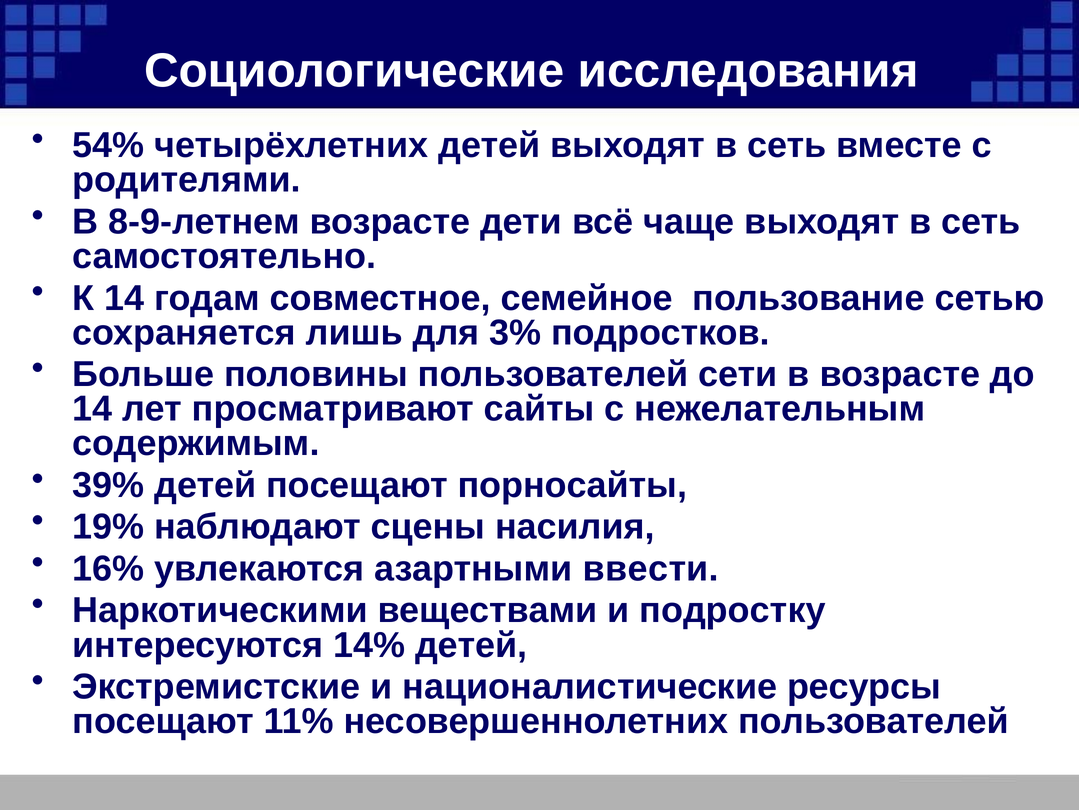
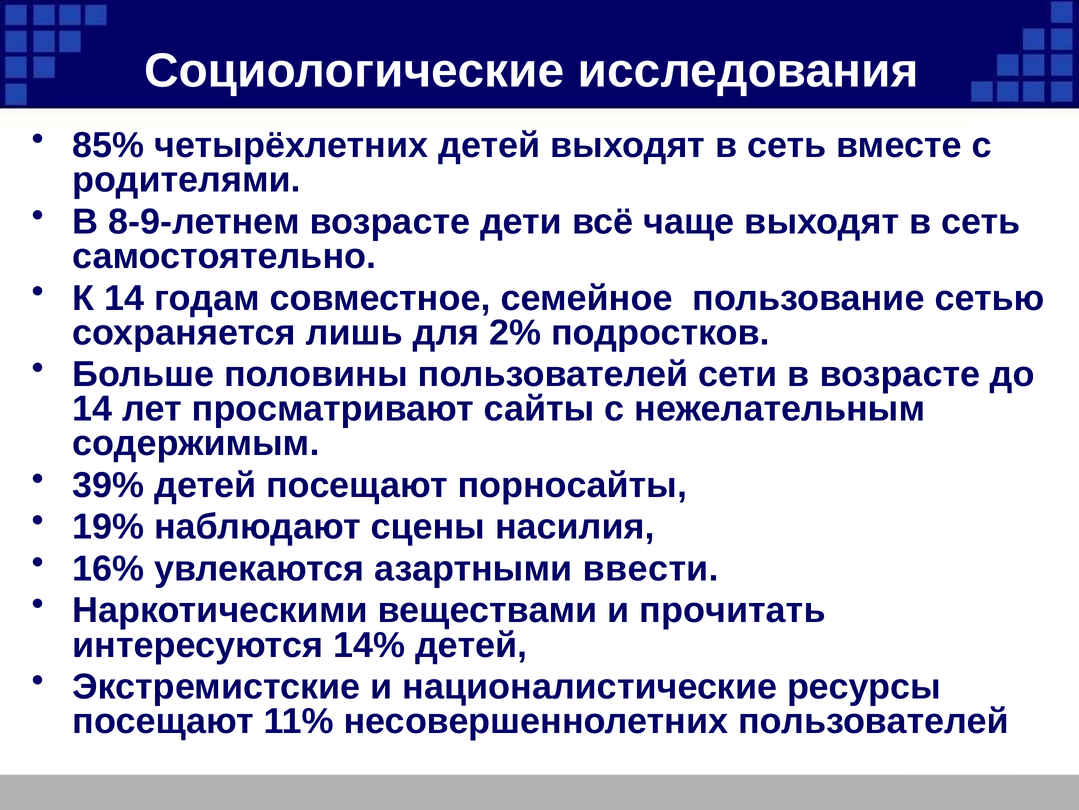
54%: 54% -> 85% (108, 145)
3%: 3% -> 2% (515, 332)
подростку: подростку -> прочитать (732, 610)
